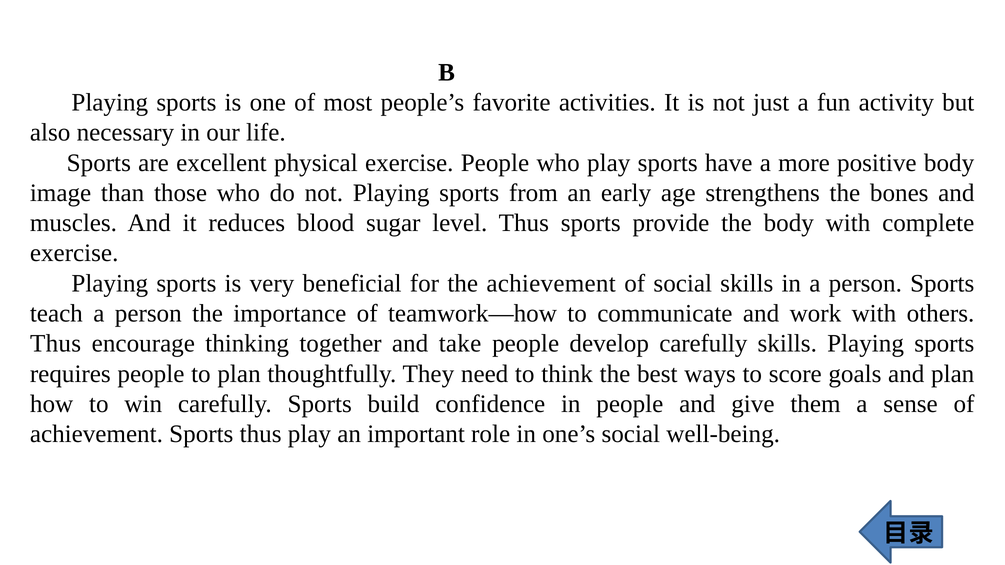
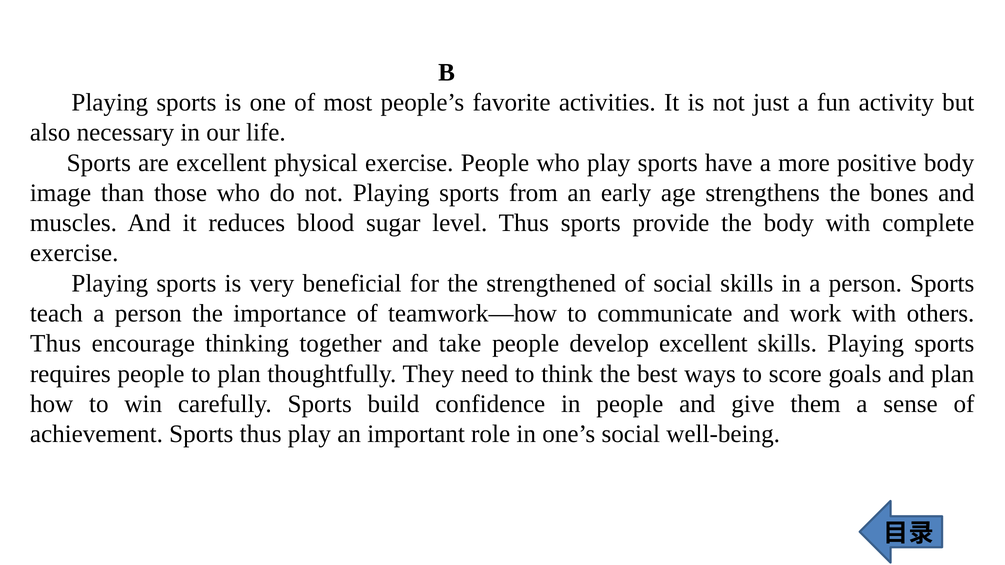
the achievement: achievement -> strengthened (551, 283)
develop carefully: carefully -> excellent (703, 344)
